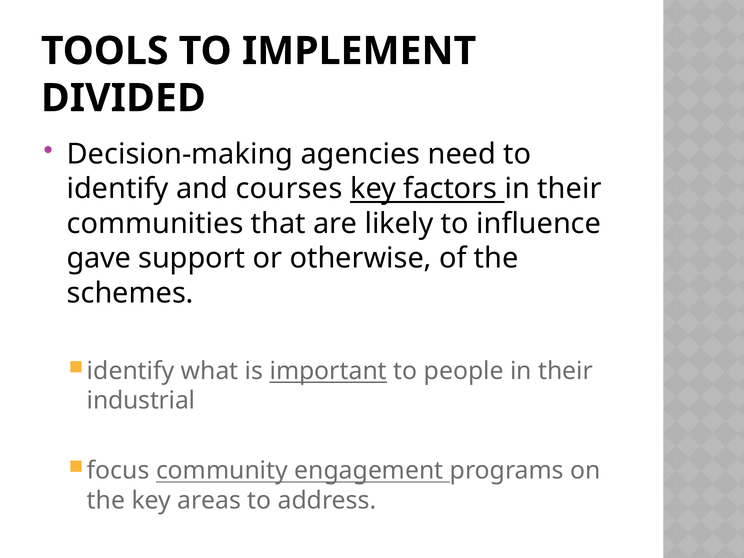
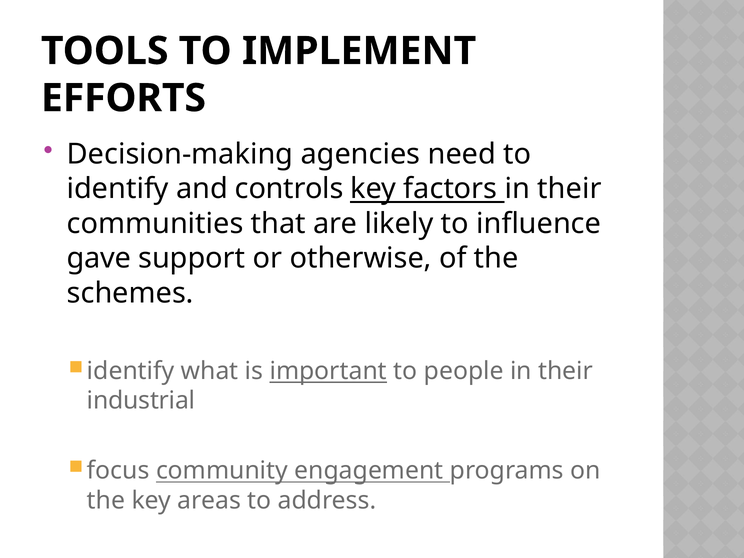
DIVIDED: DIVIDED -> EFFORTS (123, 98)
courses: courses -> controls (289, 189)
